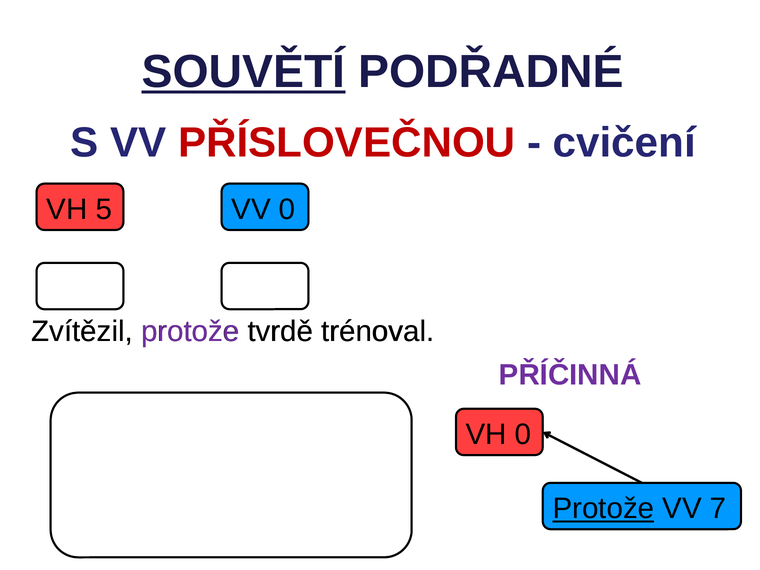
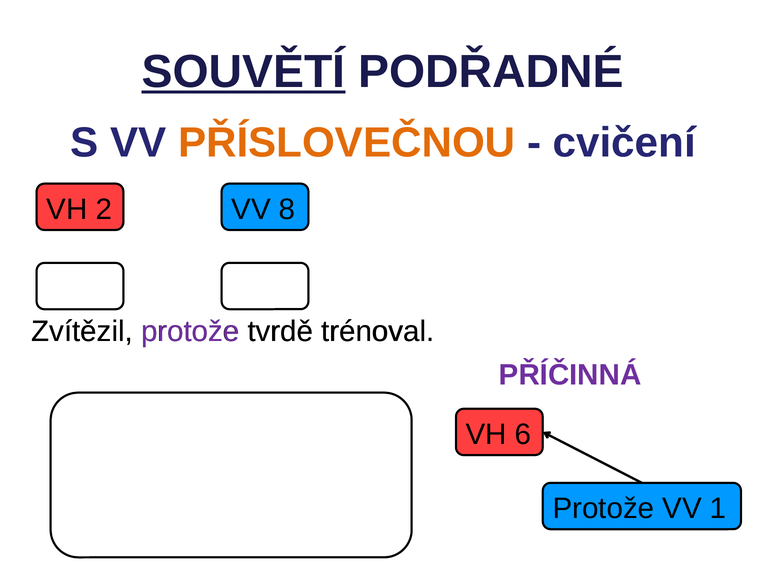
PŘÍSLOVEČNOU colour: red -> orange (347, 143)
5: 5 -> 2 (104, 209)
VV 0: 0 -> 8 (287, 209)
VH 0: 0 -> 6 (523, 435)
Protože underline: present -> none (603, 509)
7: 7 -> 1 (718, 509)
